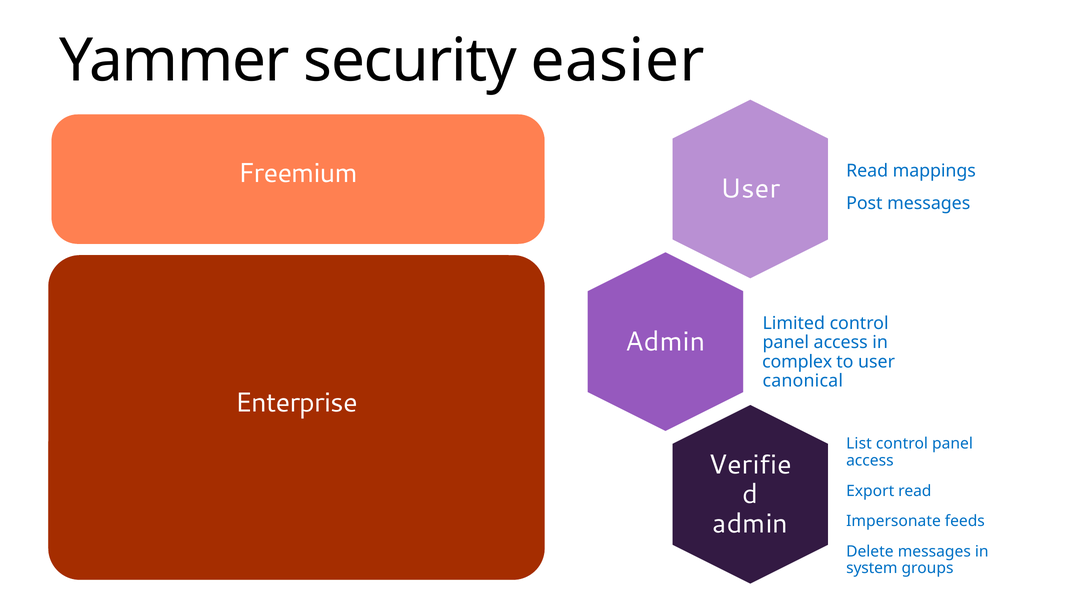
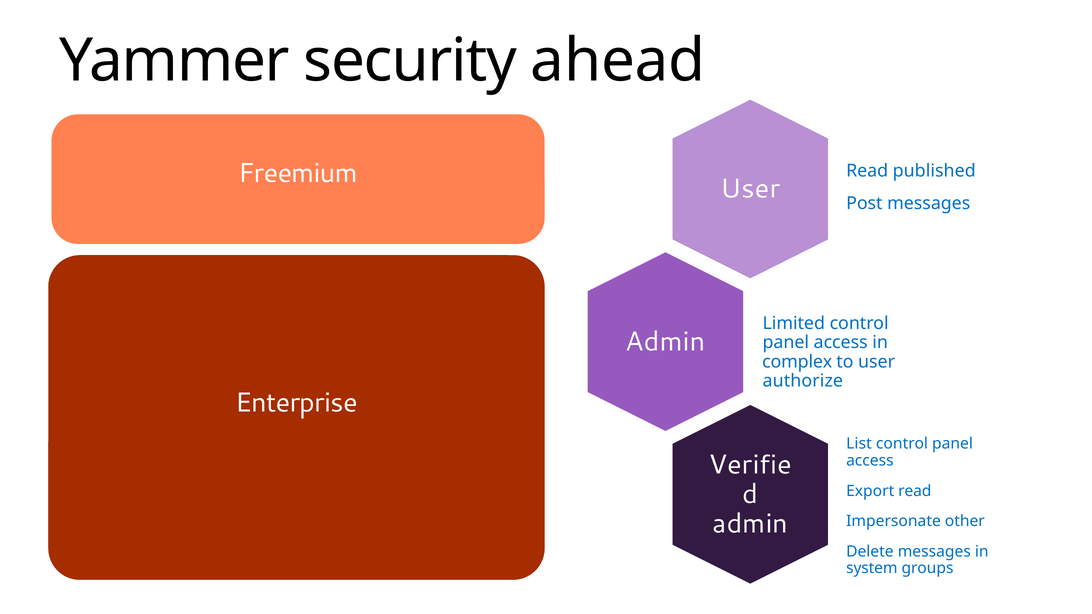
easier: easier -> ahead (618, 61)
mappings: mappings -> published (934, 171)
canonical: canonical -> authorize (803, 381)
feeds: feeds -> other (965, 521)
